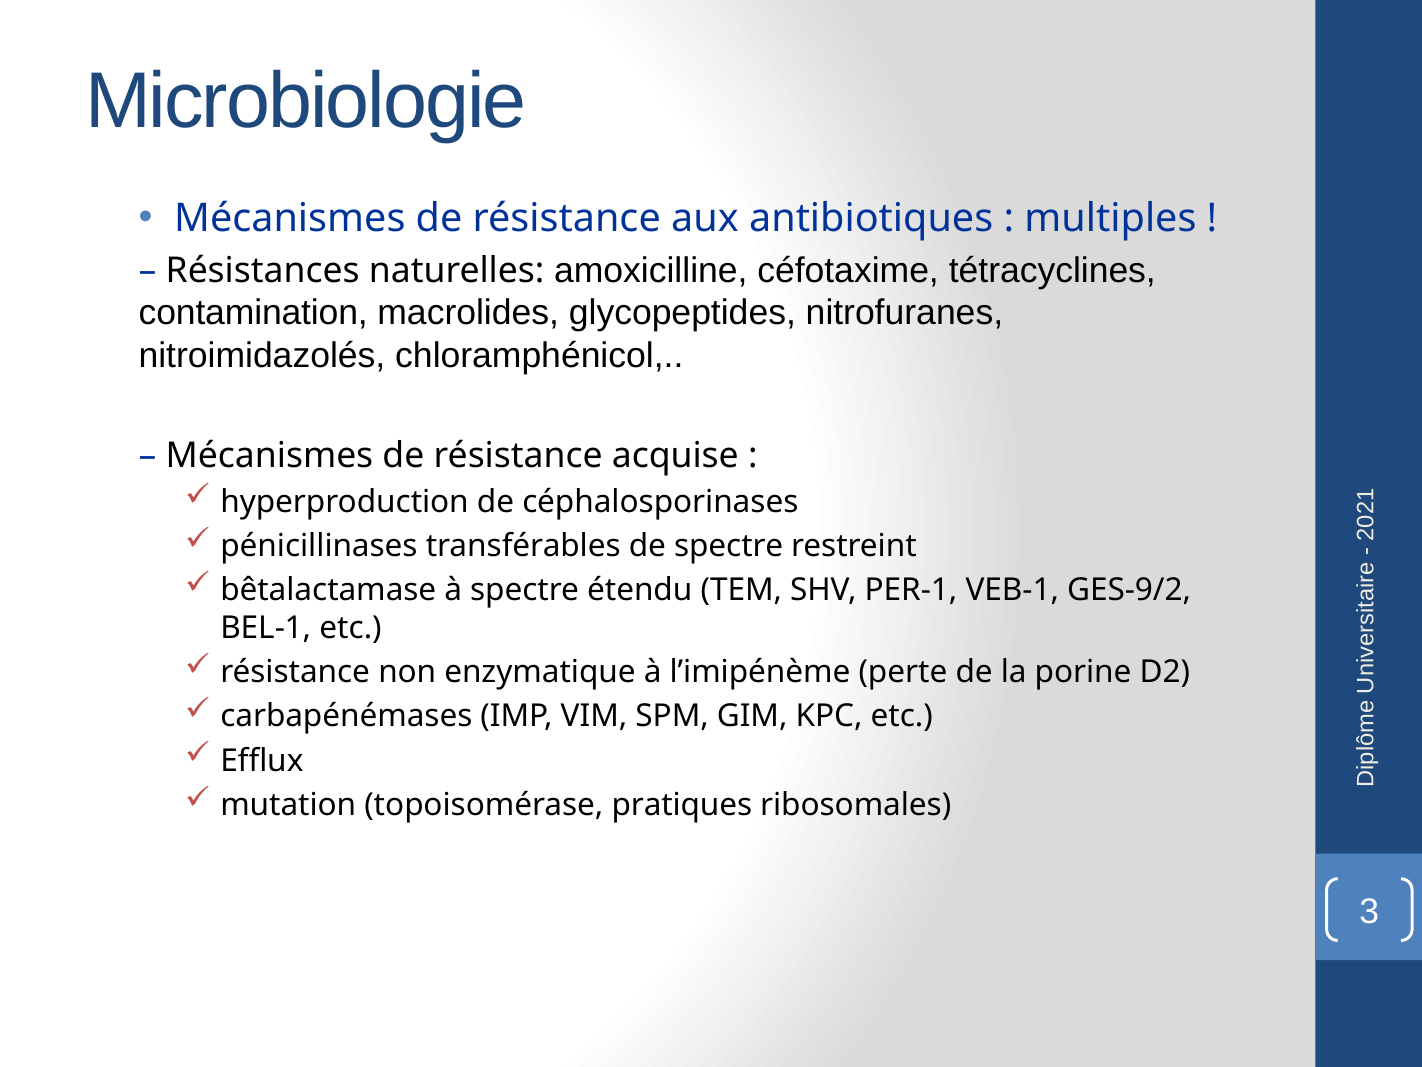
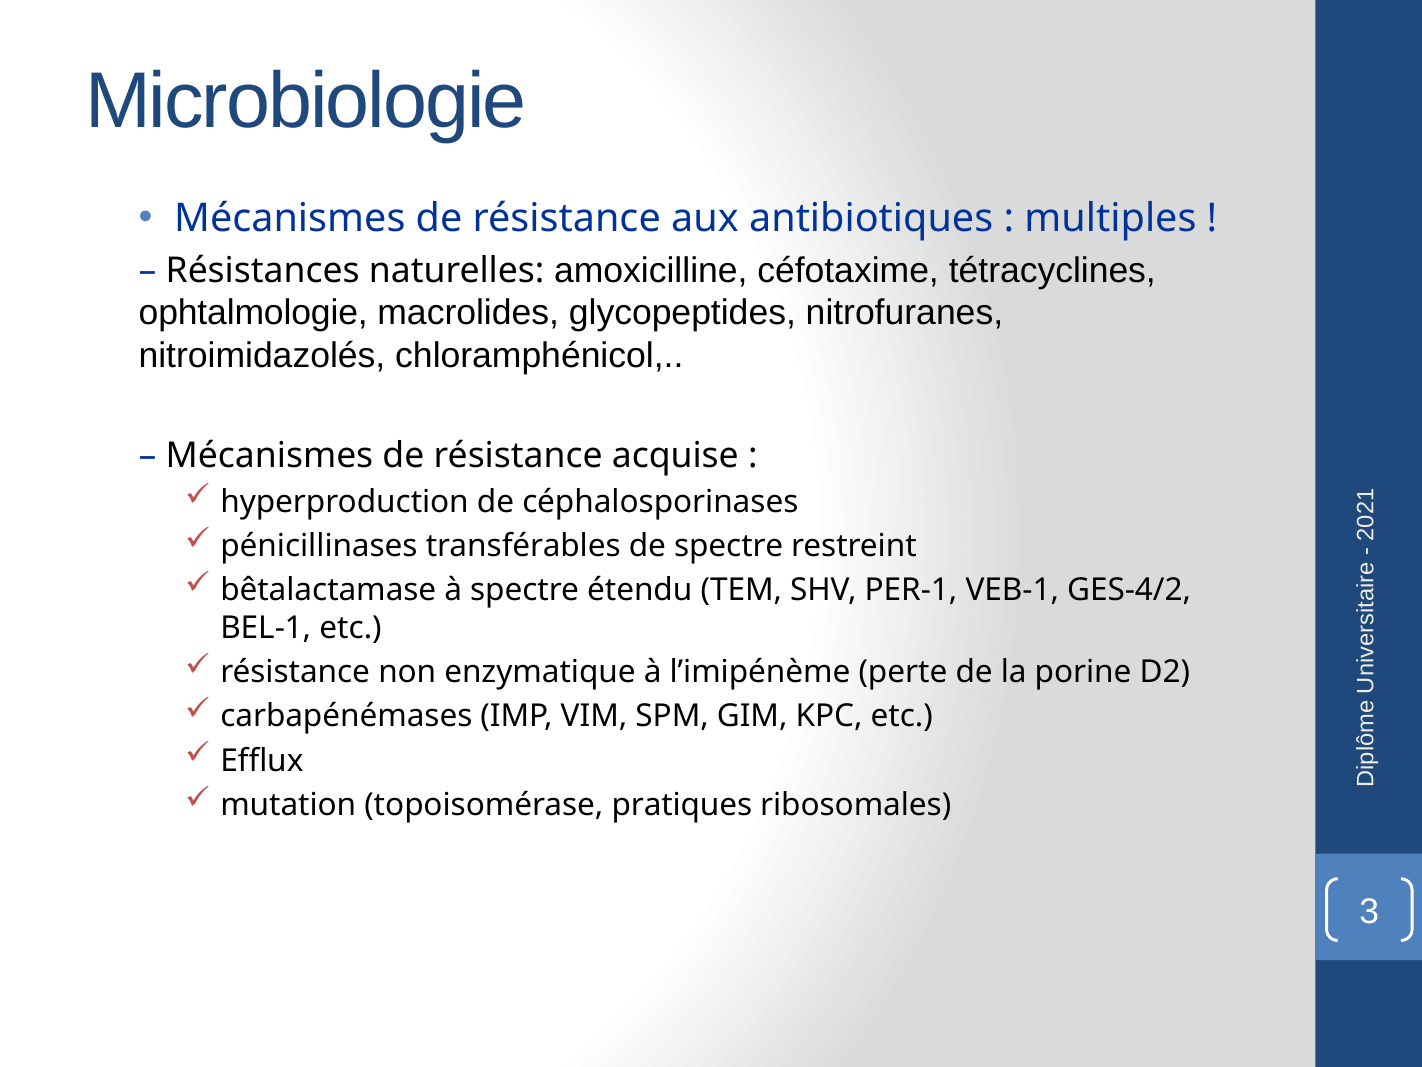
contamination: contamination -> ophtalmologie (253, 313)
GES-9/2: GES-9/2 -> GES-4/2 (1129, 590)
